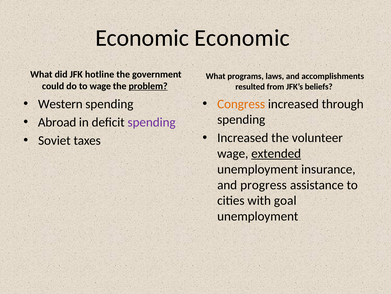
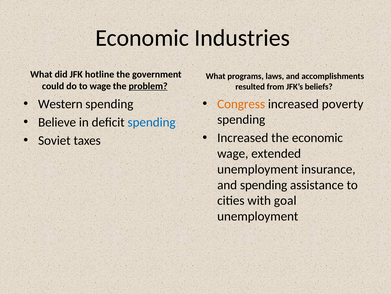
Economic Economic: Economic -> Industries (242, 38)
through: through -> poverty (343, 104)
Abroad: Abroad -> Believe (57, 122)
spending colour: purple -> blue (152, 122)
the volunteer: volunteer -> economic (317, 138)
extended underline: present -> none (276, 153)
and progress: progress -> spending (264, 184)
